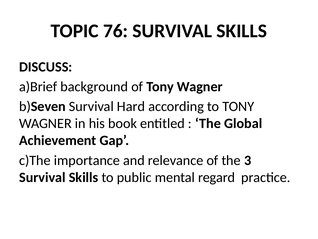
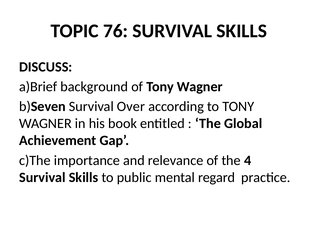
Hard: Hard -> Over (131, 106)
3: 3 -> 4 (248, 160)
